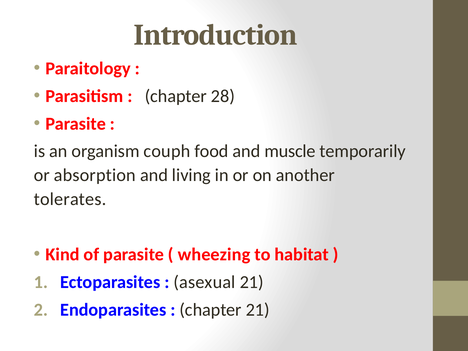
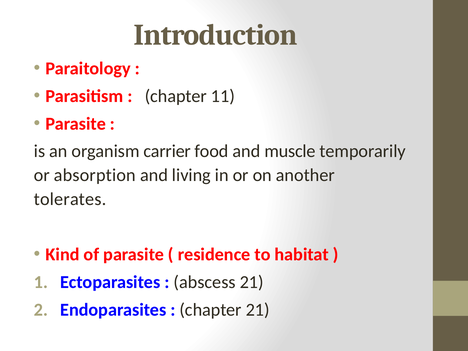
28: 28 -> 11 (223, 96)
couph: couph -> carrier (167, 151)
wheezing: wheezing -> residence (214, 254)
asexual: asexual -> abscess (205, 282)
